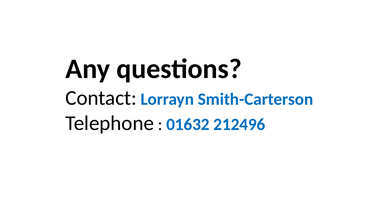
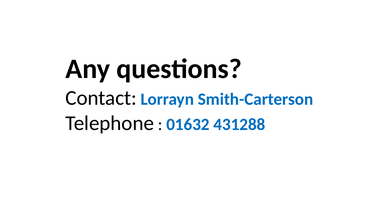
212496: 212496 -> 431288 (239, 124)
